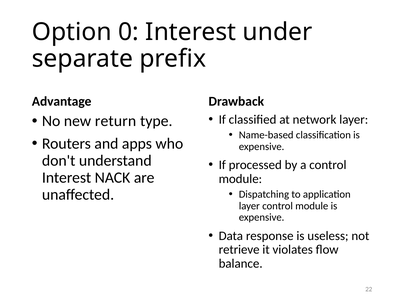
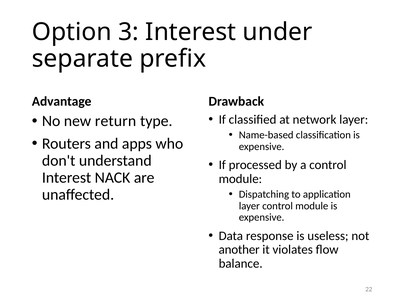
0: 0 -> 3 (129, 32)
retrieve: retrieve -> another (239, 250)
